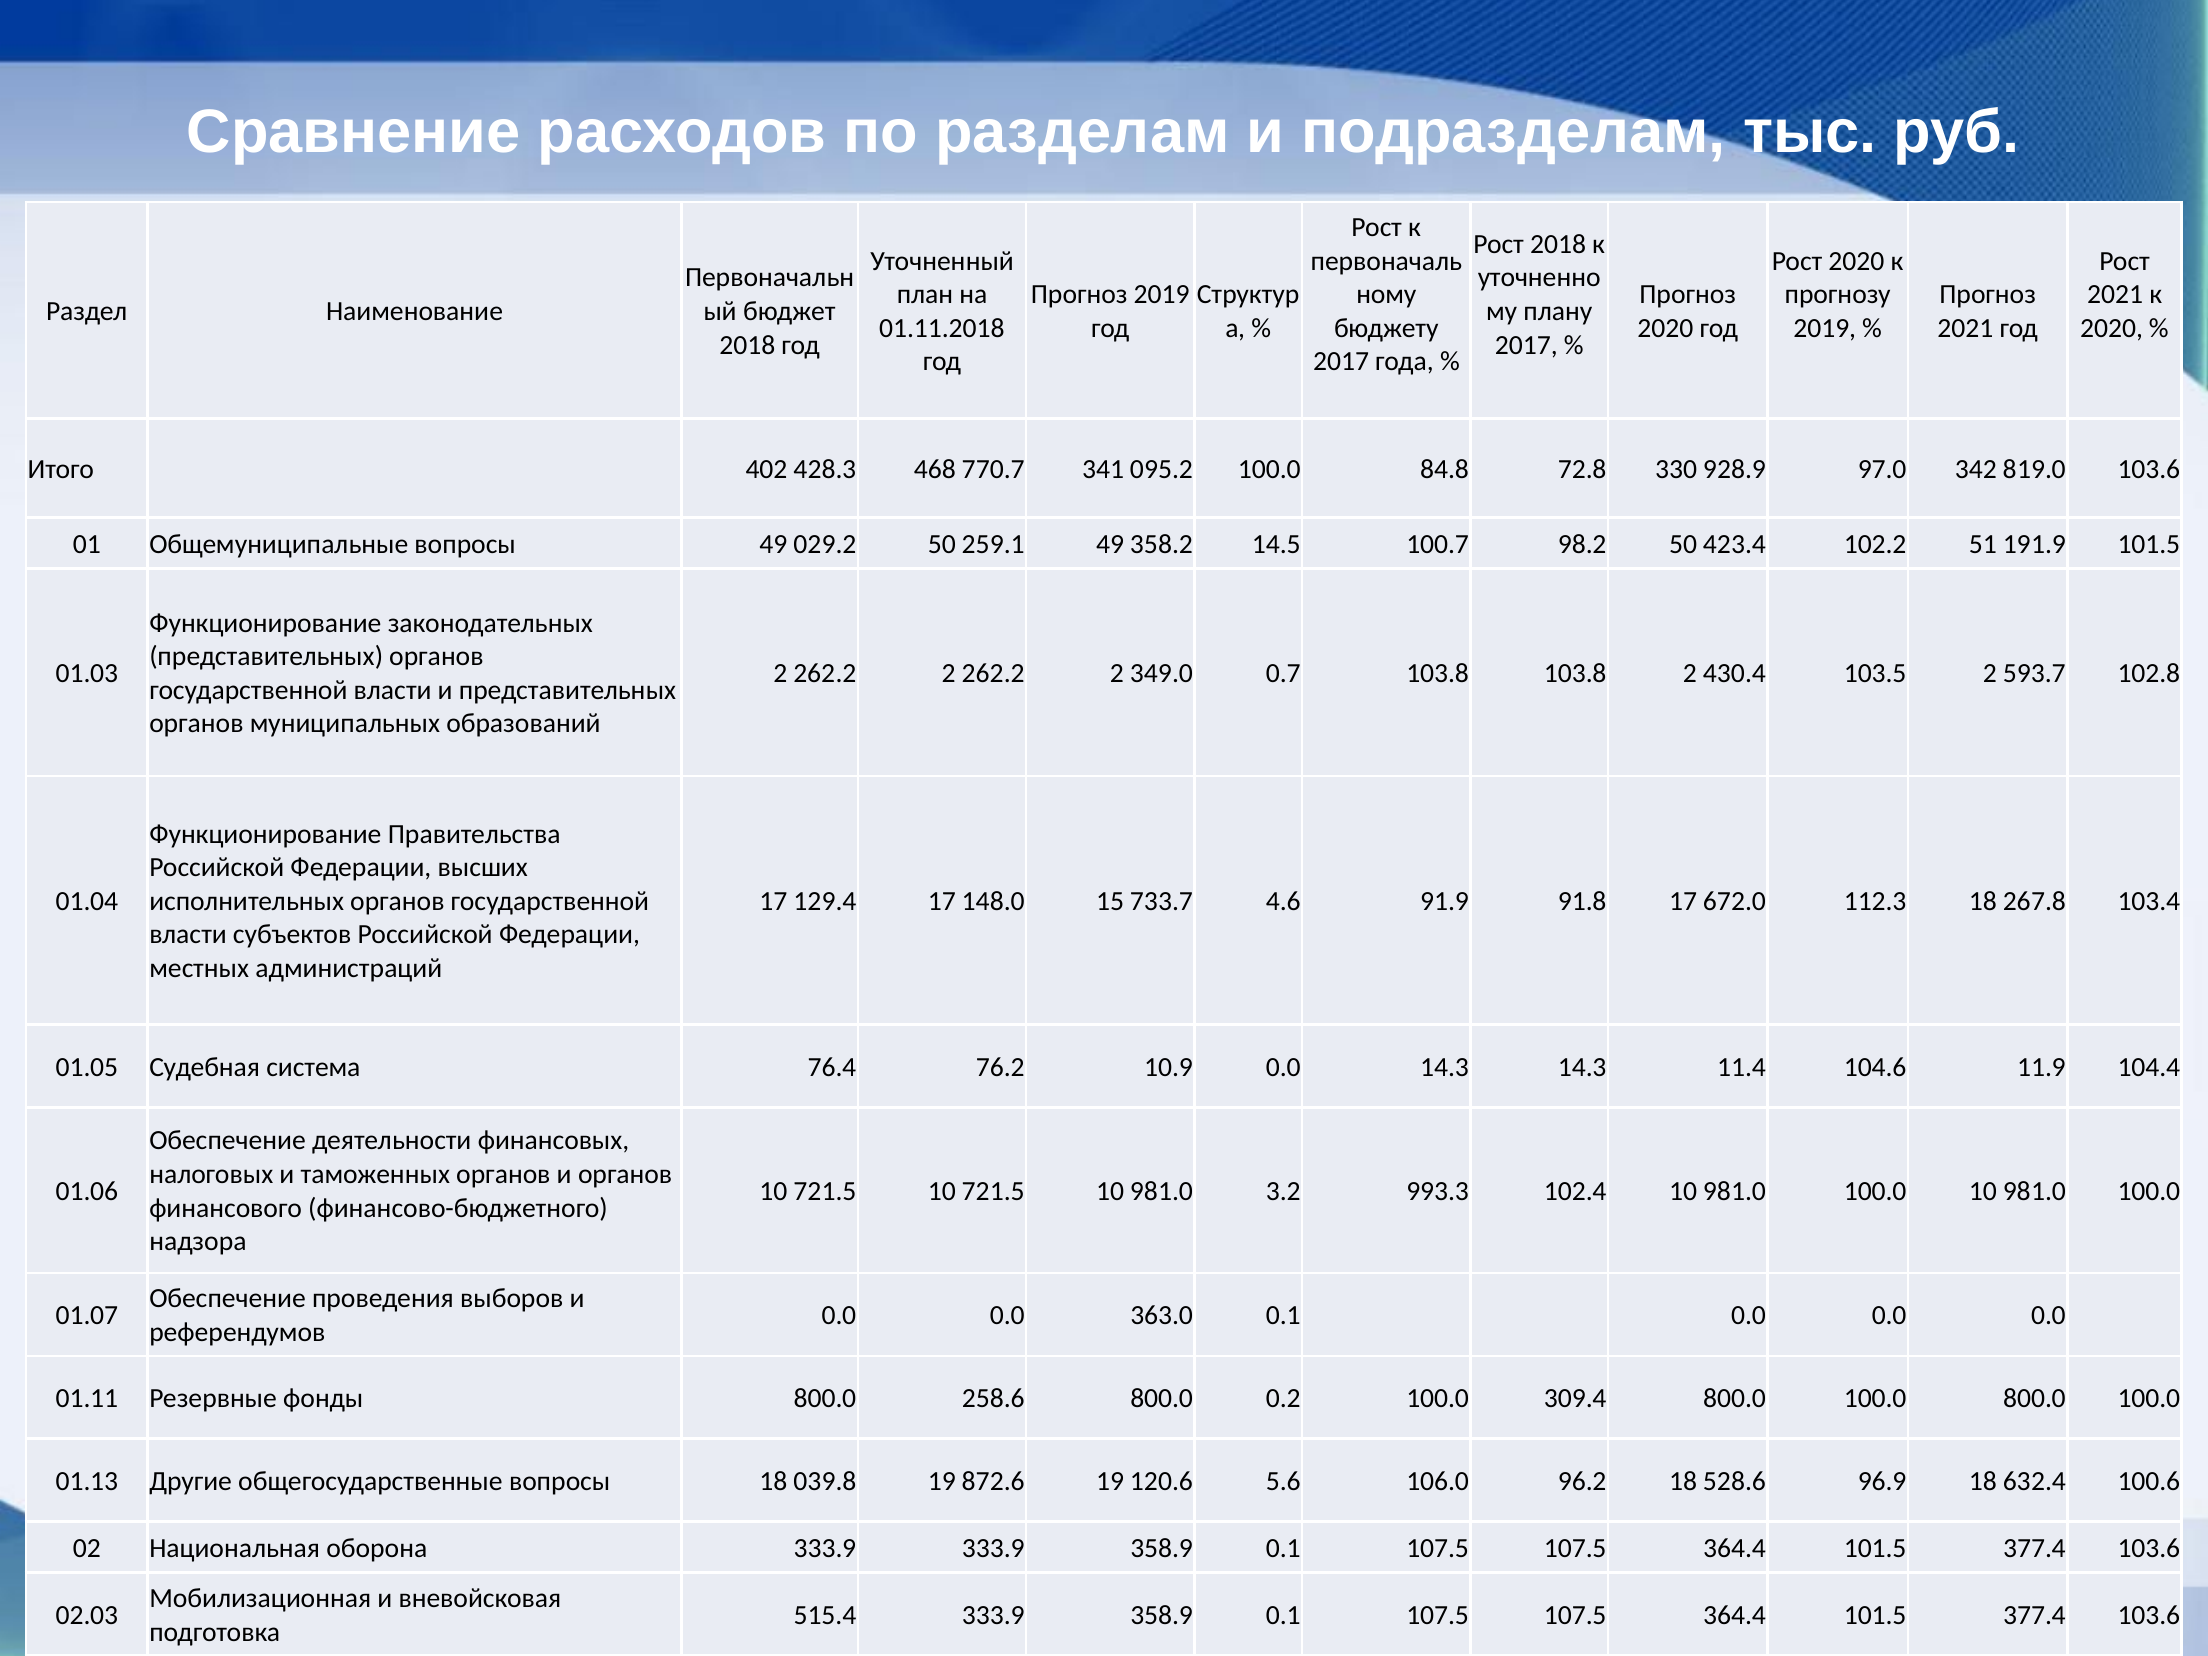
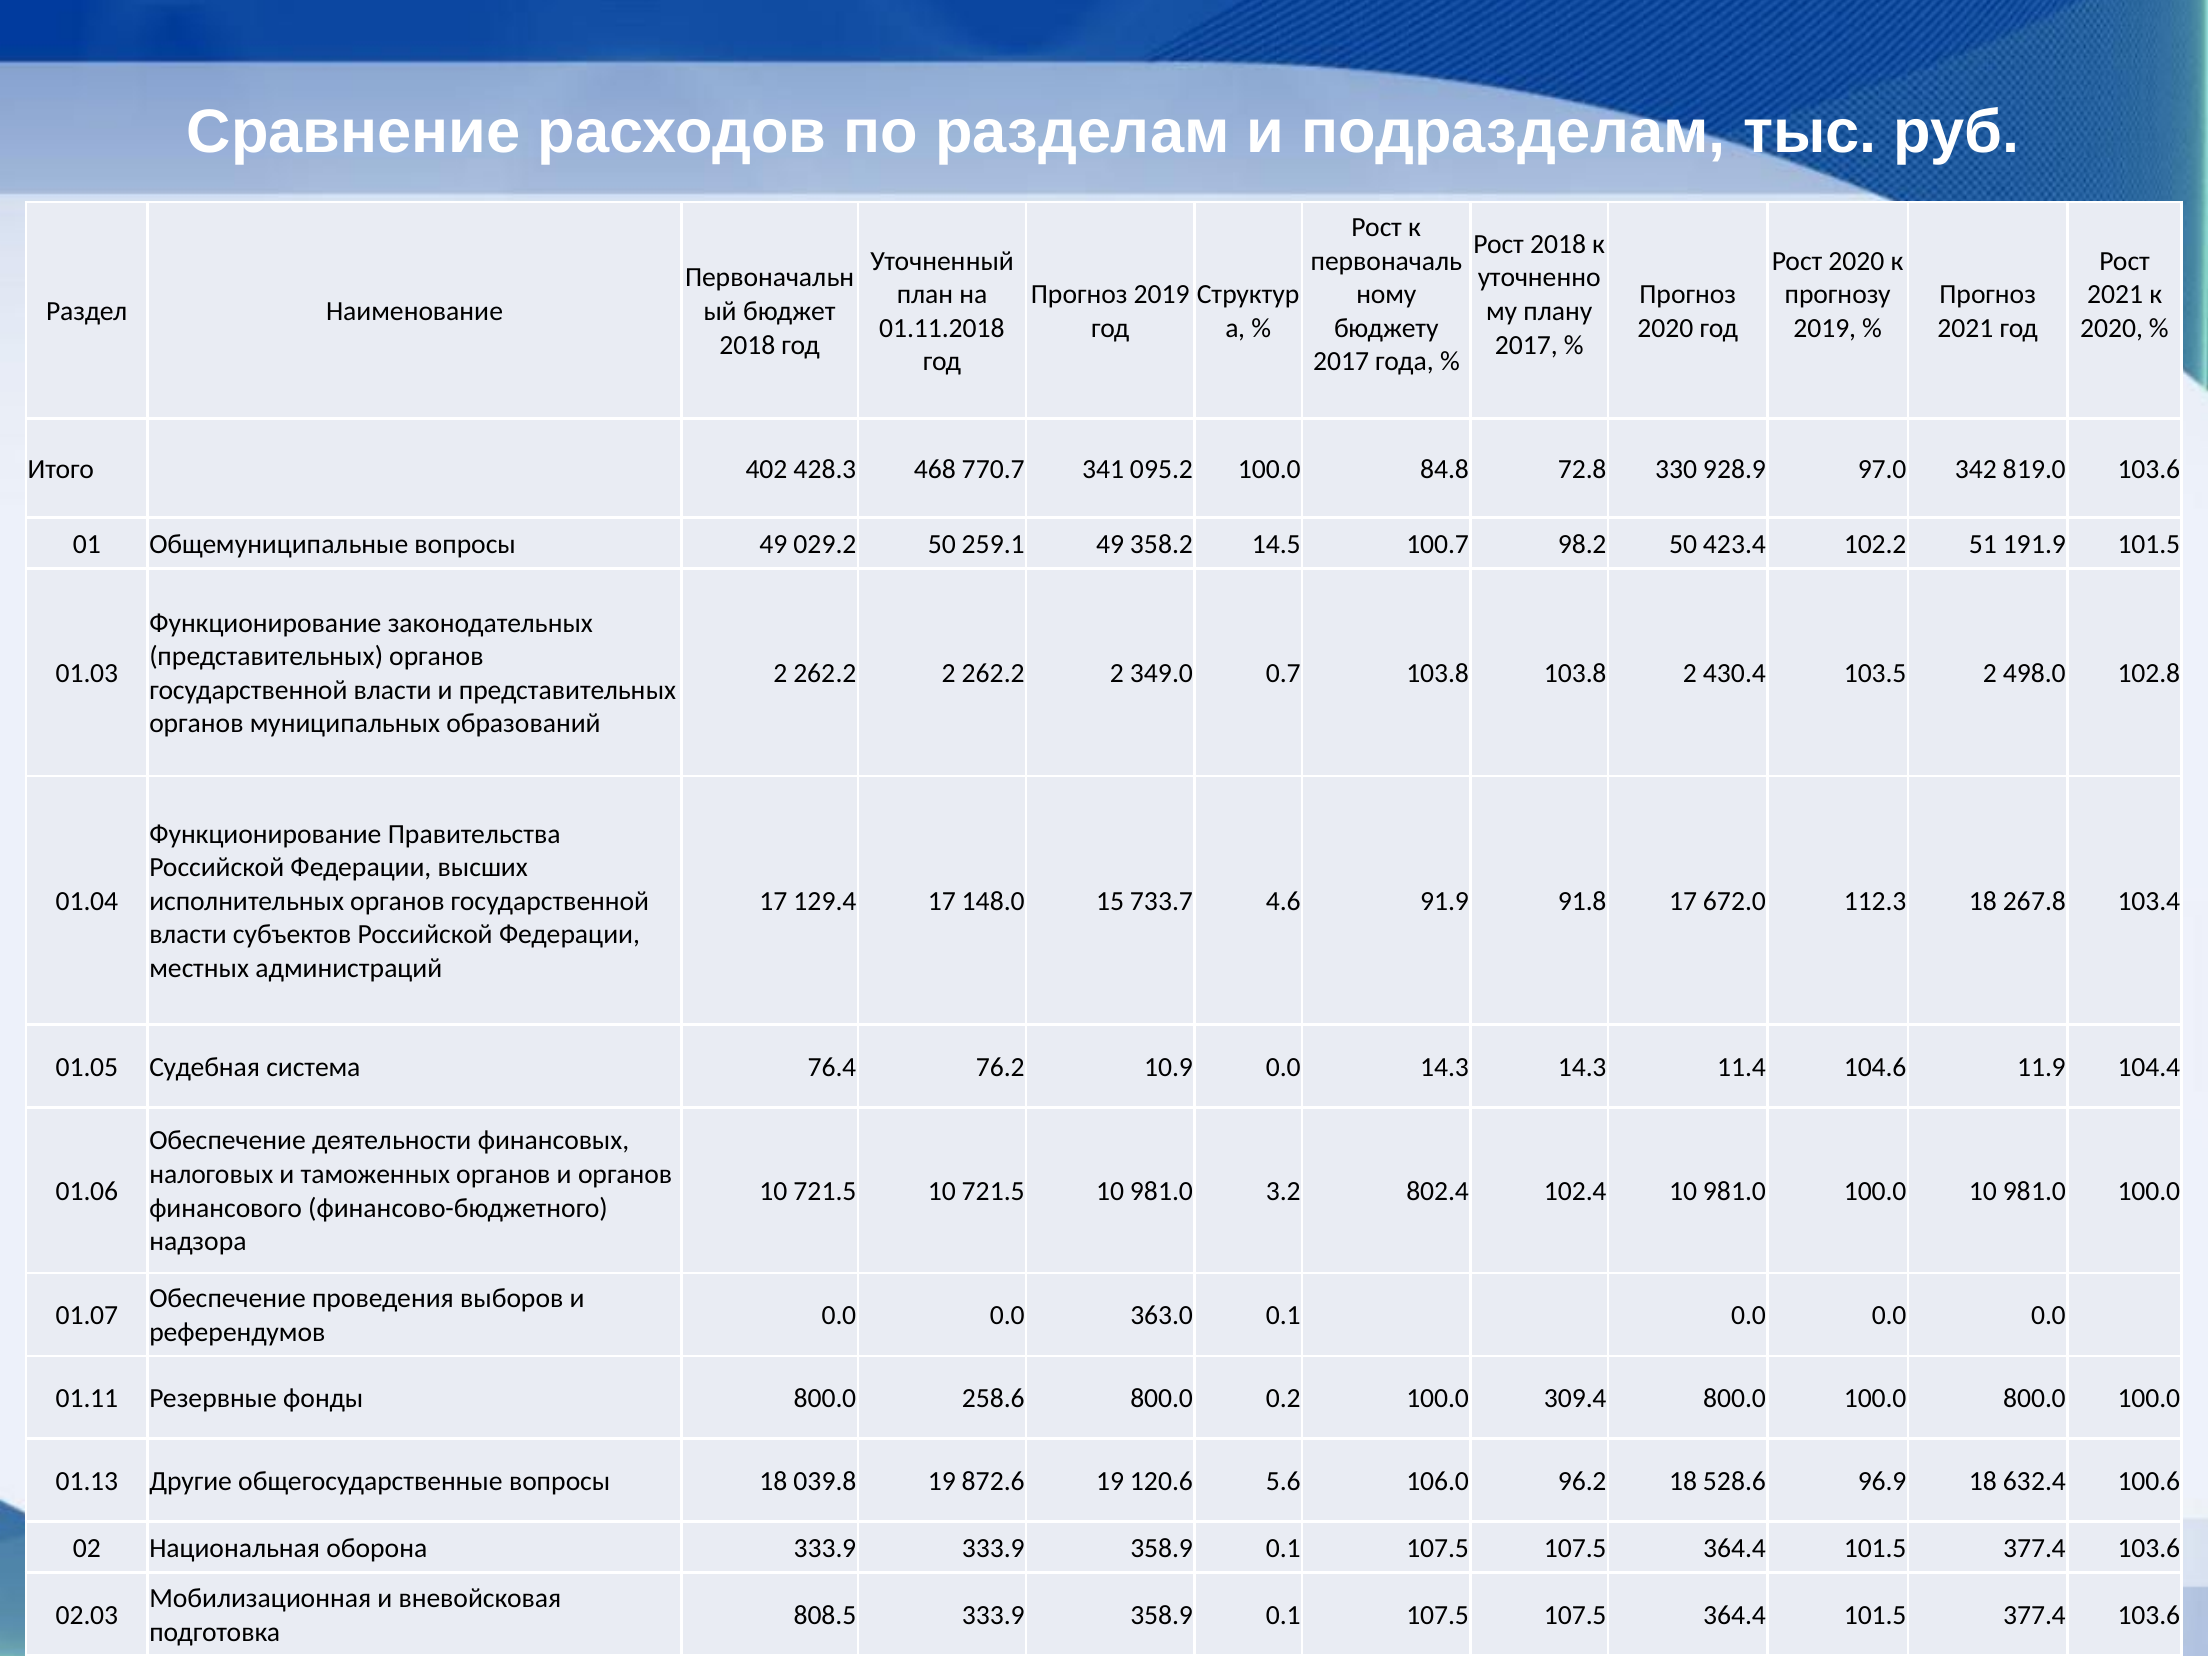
593.7: 593.7 -> 498.0 (2034, 673)
993.3: 993.3 -> 802.4 (1438, 1191)
515.4: 515.4 -> 808.5 (825, 1615)
